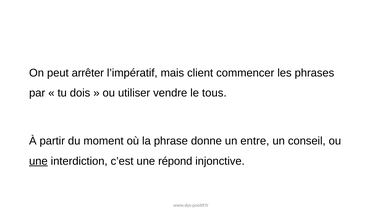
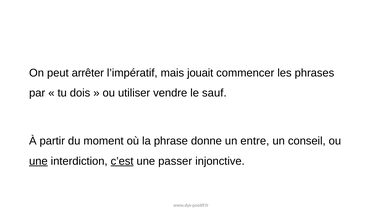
client: client -> jouait (200, 73)
tous: tous -> sauf (214, 93)
c’est underline: none -> present (122, 161)
répond: répond -> passer (175, 161)
